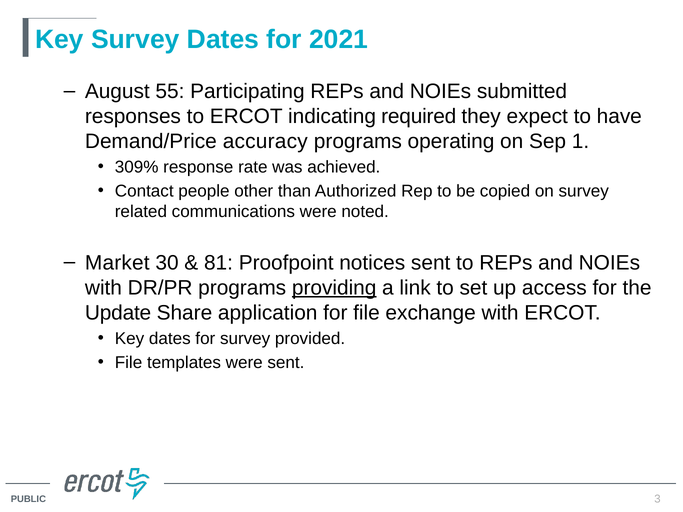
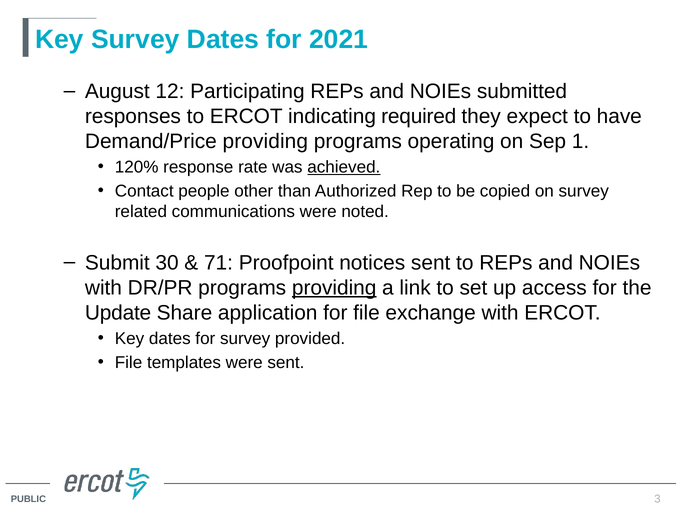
55: 55 -> 12 (170, 91)
Demand/Price accuracy: accuracy -> providing (265, 141)
309%: 309% -> 120% (137, 167)
achieved underline: none -> present (344, 167)
Market: Market -> Submit (117, 263)
81: 81 -> 71 (219, 263)
